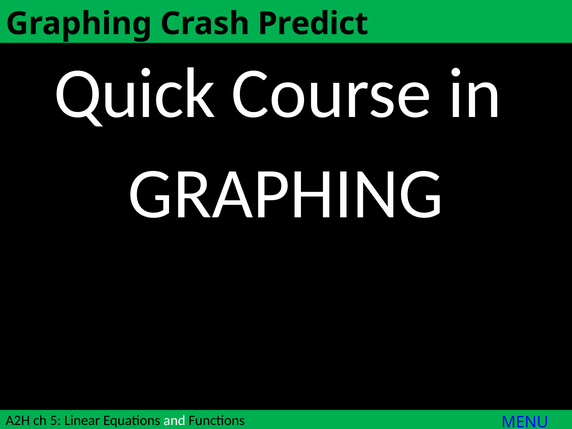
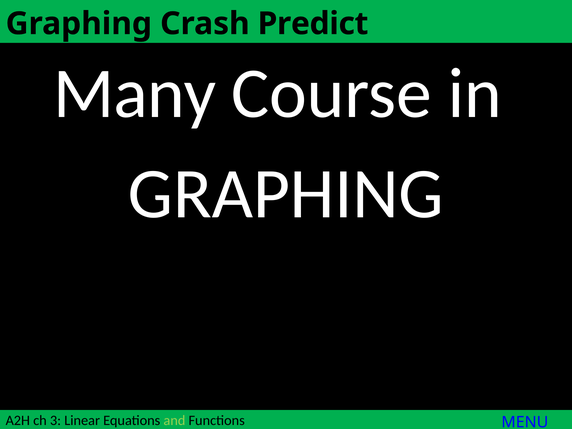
Quick: Quick -> Many (135, 94)
5: 5 -> 3 (56, 420)
and colour: white -> light green (174, 420)
